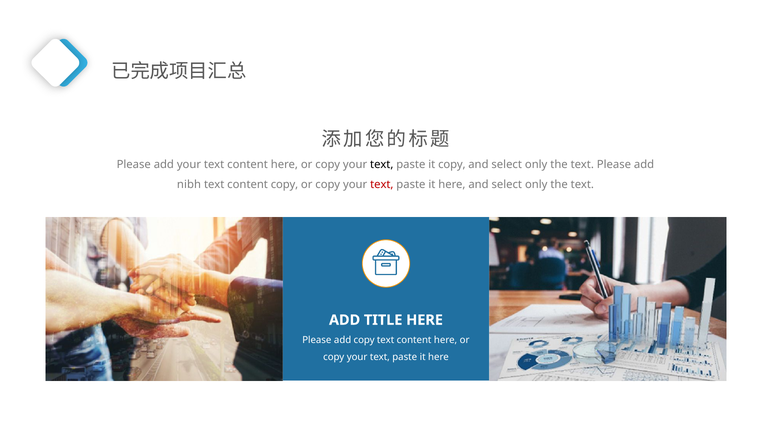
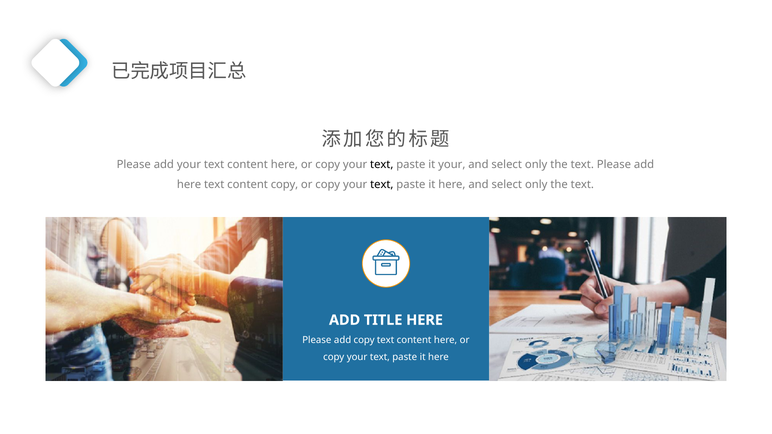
it copy: copy -> your (452, 164)
nibh: nibh -> here (189, 185)
text colour: red -> black (382, 185)
